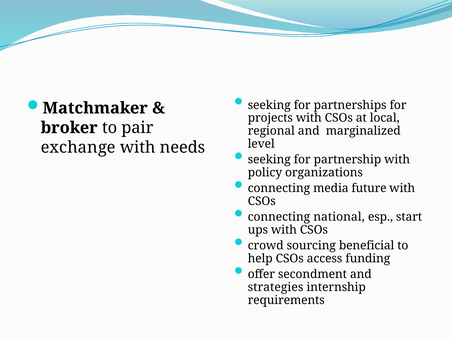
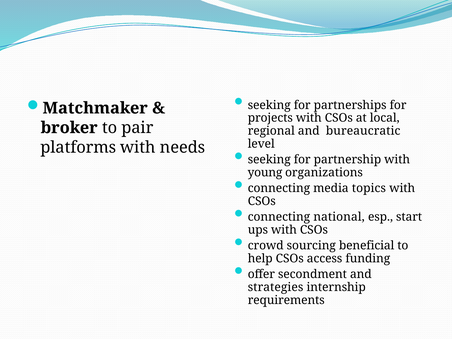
marginalized: marginalized -> bureaucratic (363, 131)
exchange: exchange -> platforms (78, 147)
policy: policy -> young (265, 172)
future: future -> topics (369, 188)
